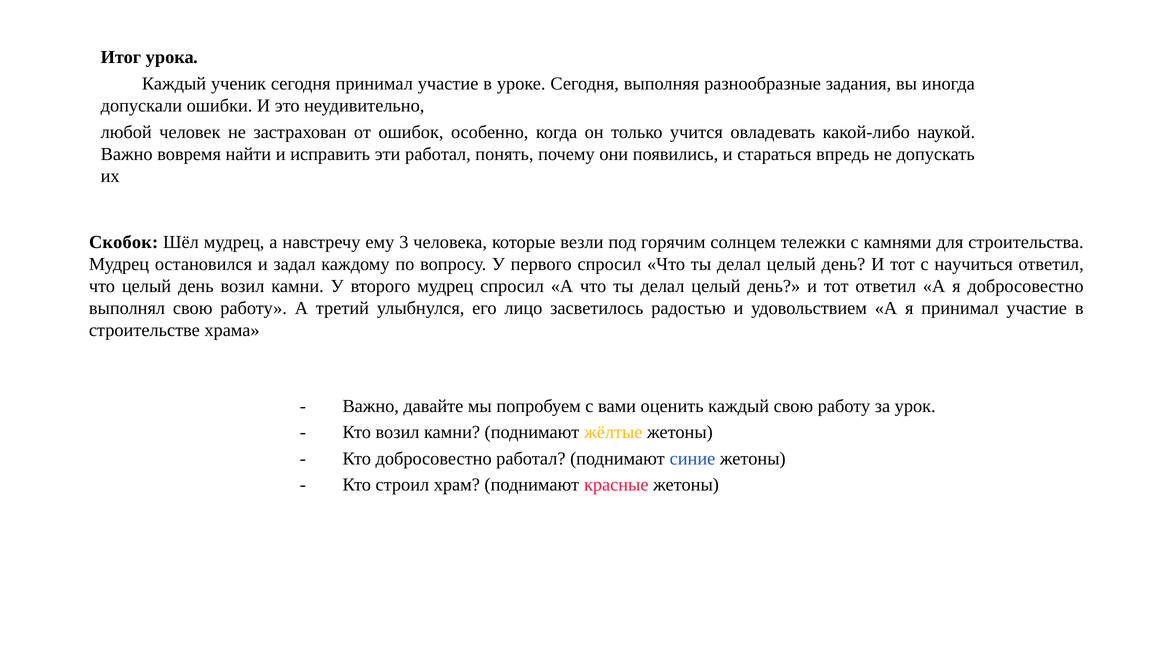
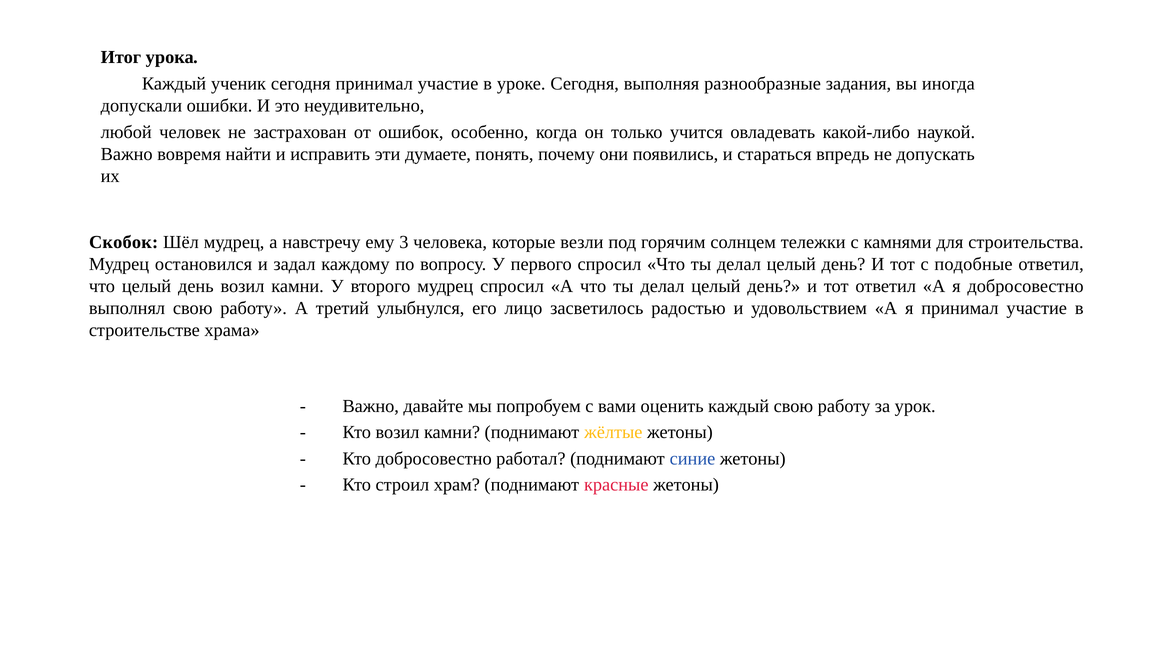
эти работал: работал -> думаете (438, 154)
научиться: научиться -> подобные (974, 264)
